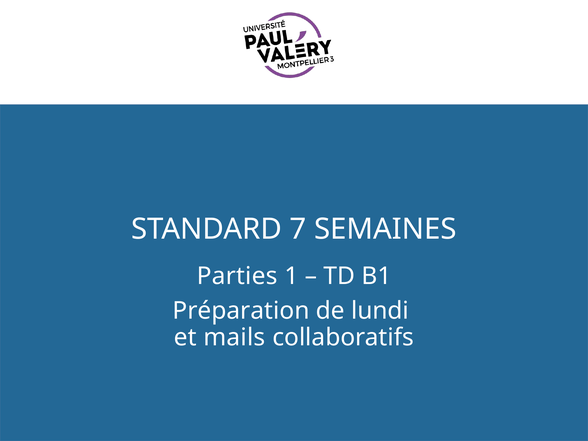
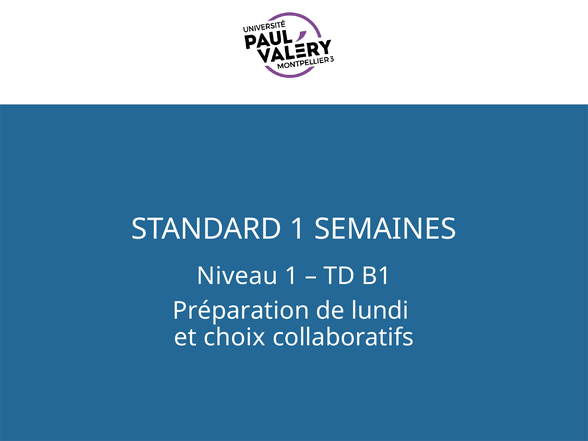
STANDARD 7: 7 -> 1 (298, 229)
Parties: Parties -> Niveau (237, 276)
mails: mails -> choix (234, 337)
